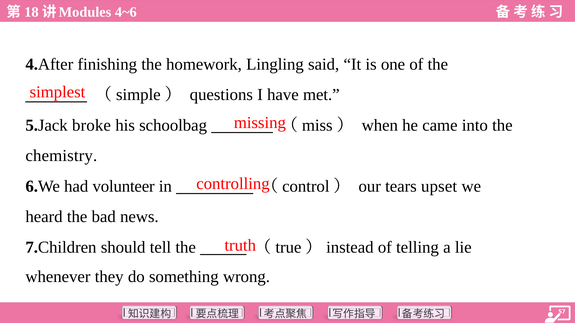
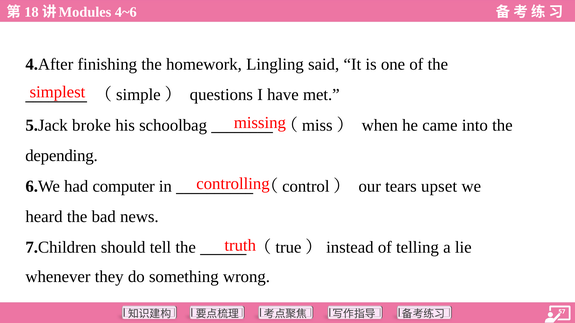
chemistry: chemistry -> depending (62, 156)
volunteer: volunteer -> computer (124, 187)
